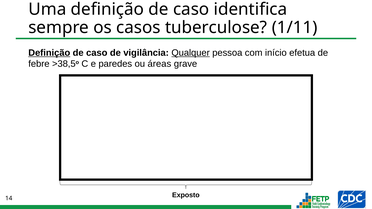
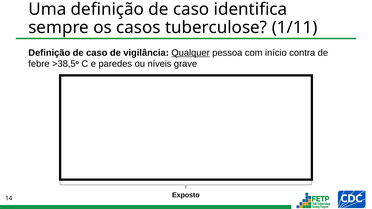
Definição underline: present -> none (49, 53)
efetua: efetua -> contra (302, 53)
áreas: áreas -> níveis (159, 64)
